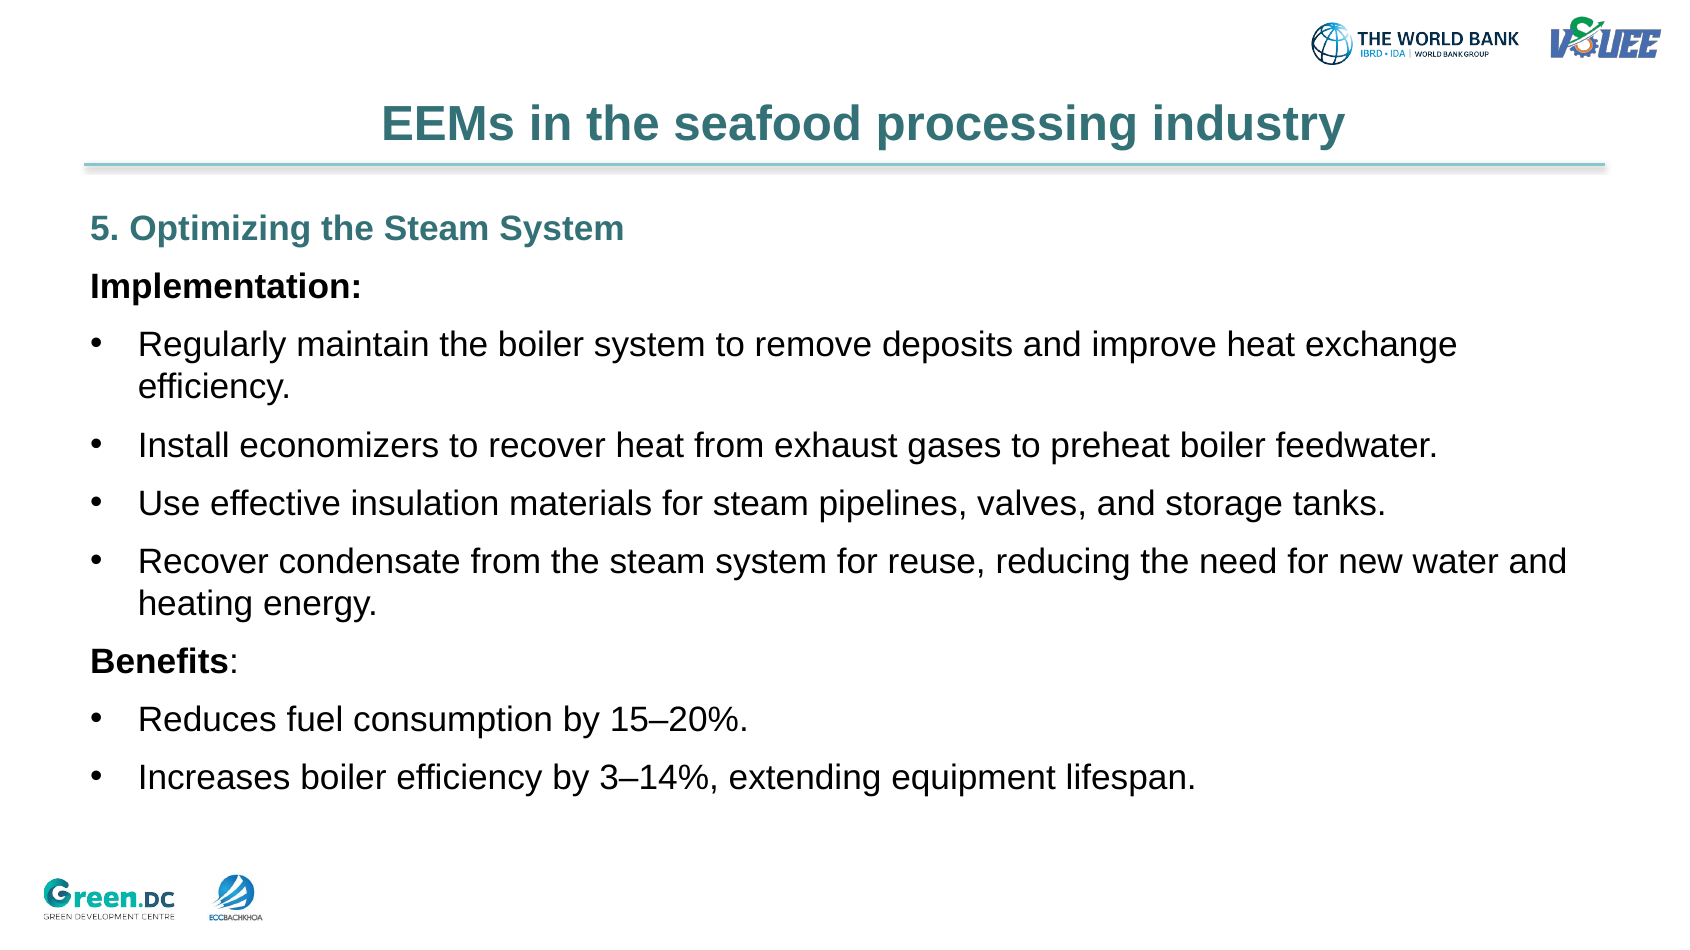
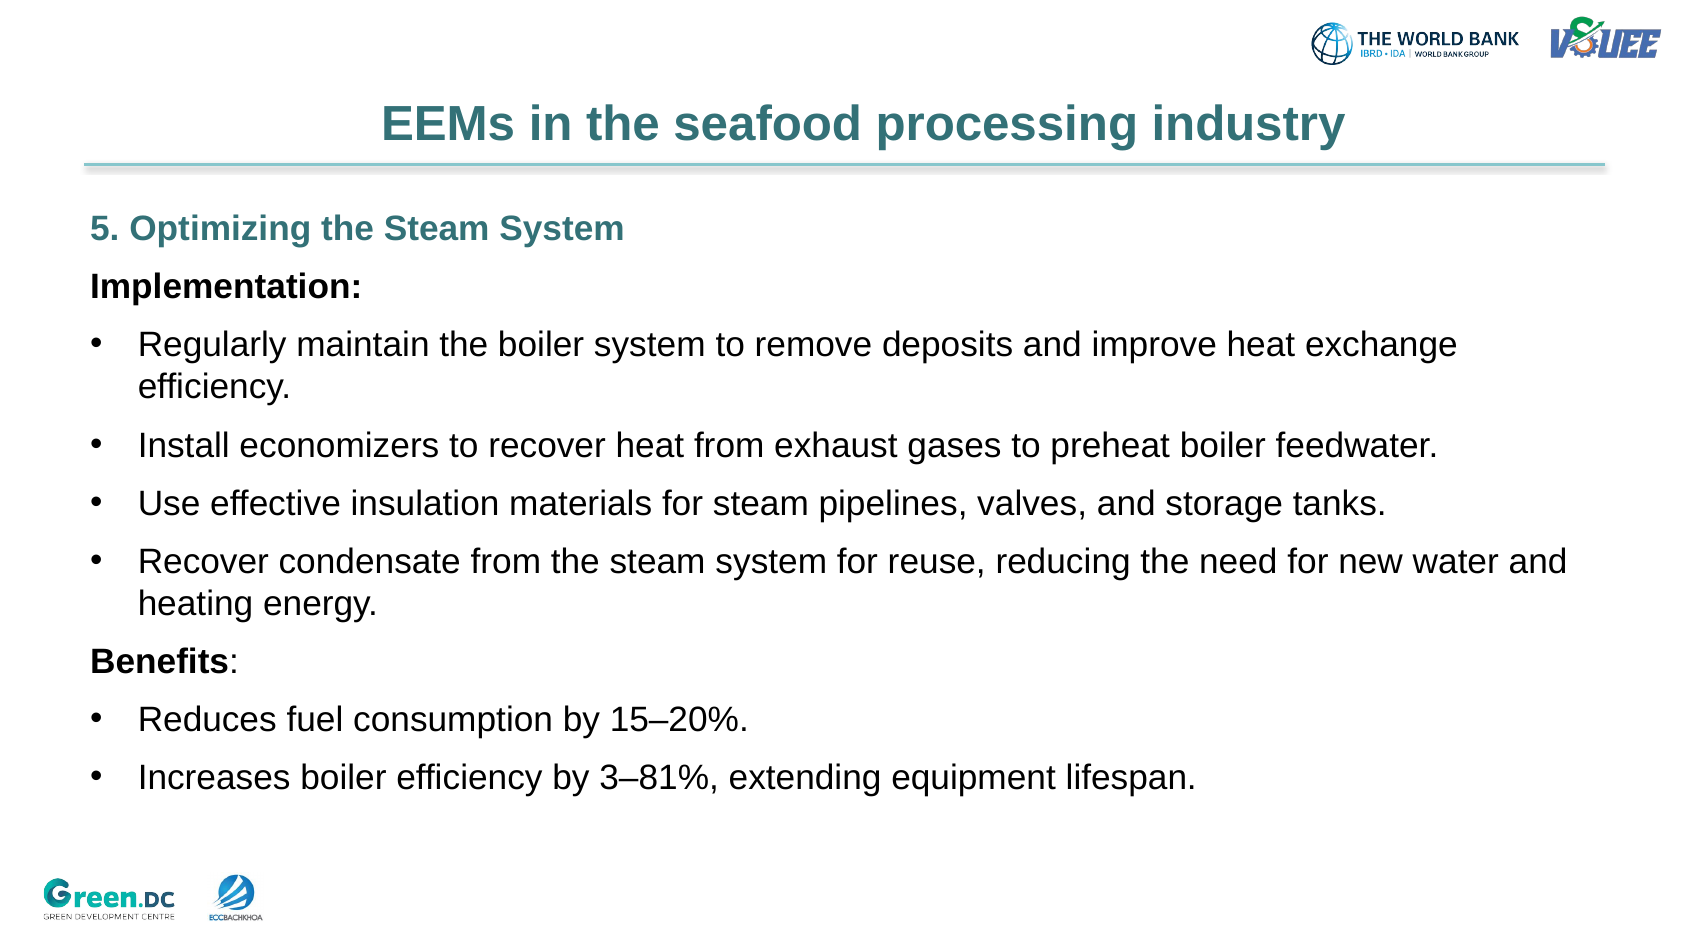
3–14%: 3–14% -> 3–81% (659, 779)
